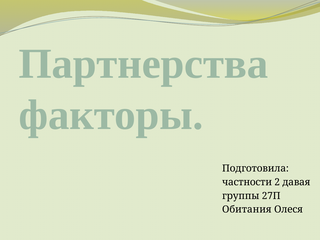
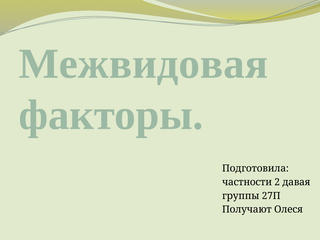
Партнерства: Партнерства -> Межвидовая (143, 64)
Обитания: Обитания -> Получают (247, 209)
